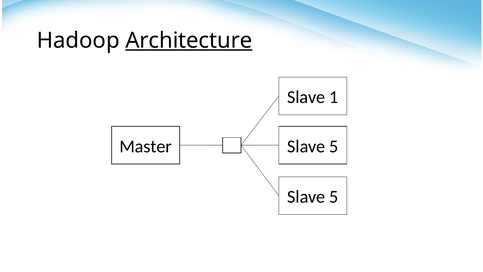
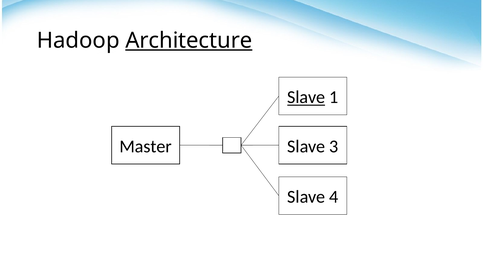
Slave underline: none -> present (306, 97)
5: 5 -> 3 (334, 146)
5: 5 -> 4 (334, 197)
